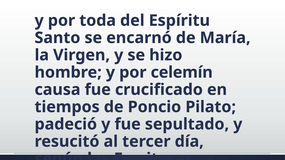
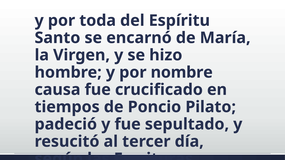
celemín: celemín -> nombre (182, 72)
